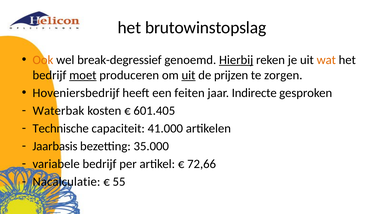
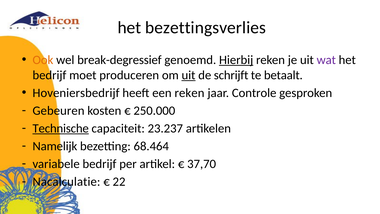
brutowinstopslag: brutowinstopslag -> bezettingsverlies (205, 28)
wat colour: orange -> purple (326, 60)
moet underline: present -> none (83, 75)
prijzen: prijzen -> schrijft (231, 75)
zorgen: zorgen -> betaalt (283, 75)
een feiten: feiten -> reken (189, 93)
Indirecte: Indirecte -> Controle (254, 93)
Waterbak: Waterbak -> Gebeuren (59, 111)
601.405: 601.405 -> 250.000 (154, 111)
Technische underline: none -> present (61, 128)
41.000: 41.000 -> 23.237 (165, 128)
Jaarbasis: Jaarbasis -> Namelijk (55, 146)
35.000: 35.000 -> 68.464 (151, 146)
72,66: 72,66 -> 37,70 (202, 164)
55: 55 -> 22 (119, 182)
